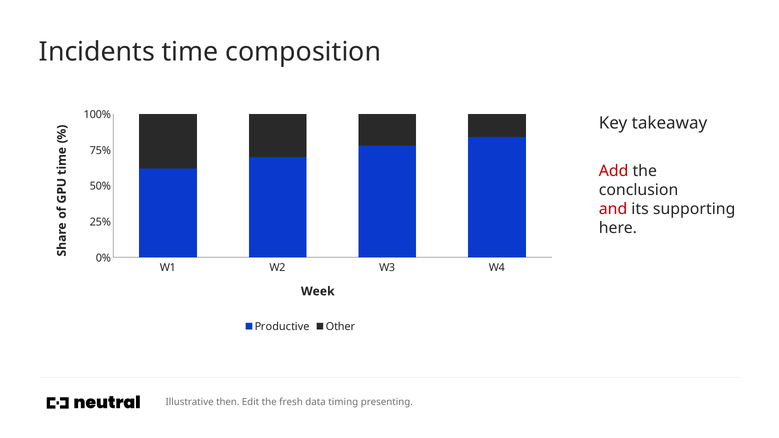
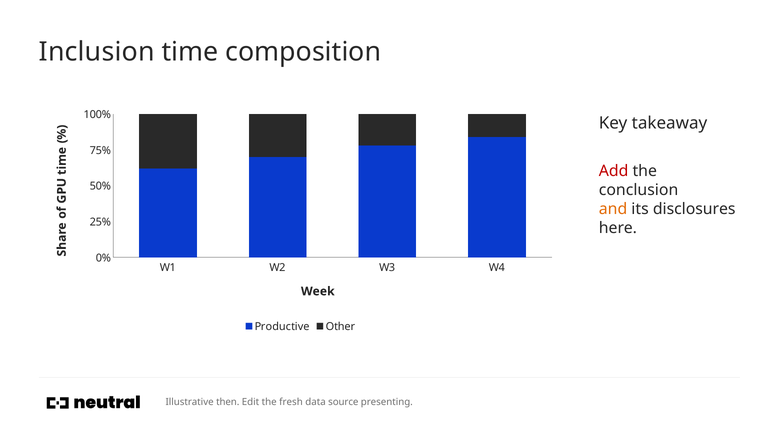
Incidents: Incidents -> Inclusion (97, 52)
and colour: red -> orange (613, 209)
supporting: supporting -> disclosures (694, 209)
timing: timing -> source (343, 402)
